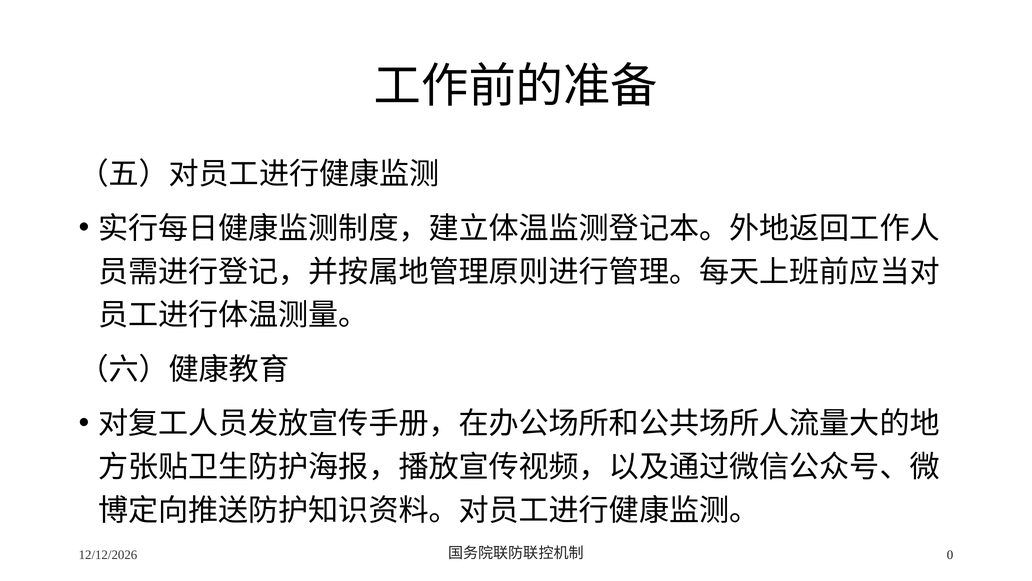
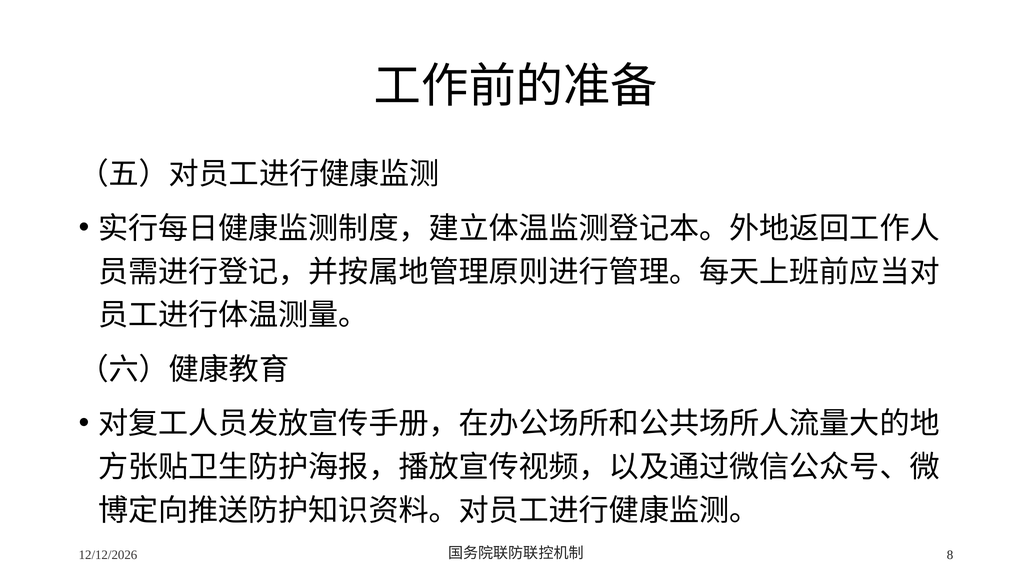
0: 0 -> 8 (950, 554)
